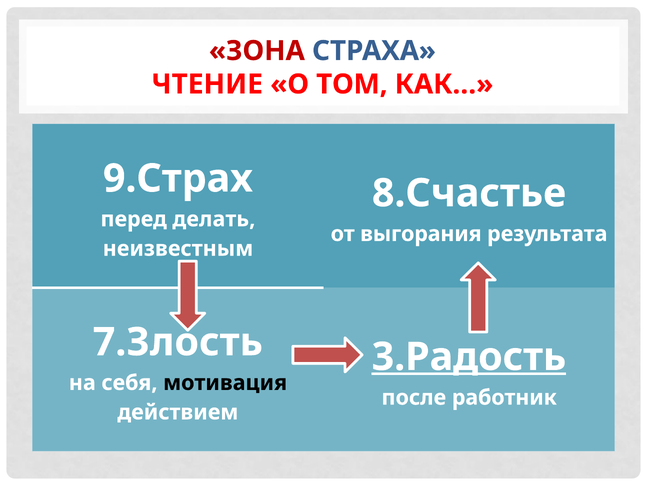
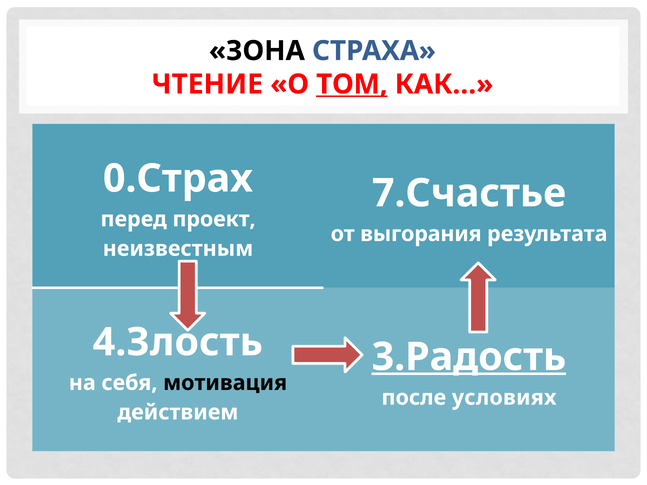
ЗОНА colour: red -> black (257, 51)
ТОМ underline: none -> present (352, 84)
9.Страх: 9.Страх -> 0.Страх (178, 179)
8.Счастье: 8.Счастье -> 7.Счастье (469, 193)
делать: делать -> проект (214, 219)
7.Злость: 7.Злость -> 4.Злость (178, 342)
работник: работник -> условиях (504, 398)
